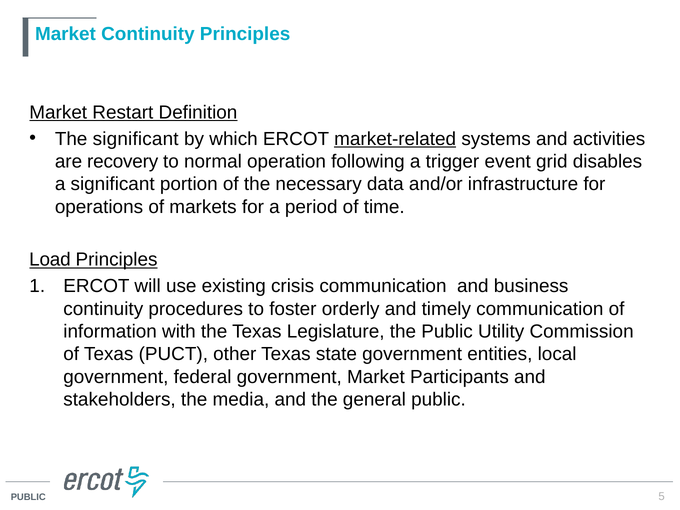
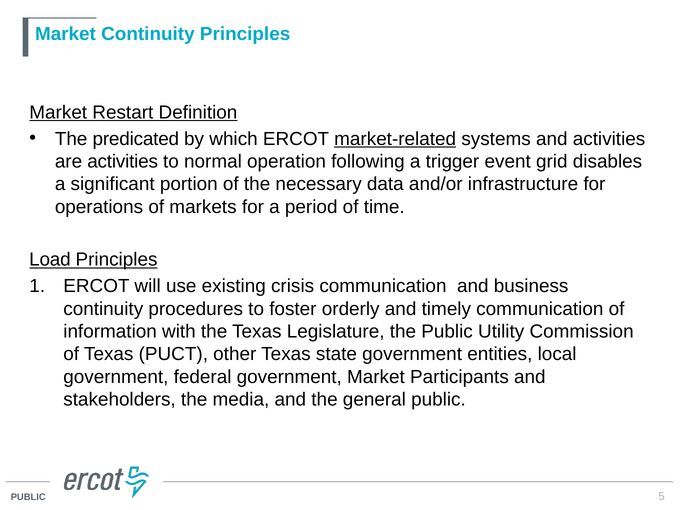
The significant: significant -> predicated (136, 139)
are recovery: recovery -> activities (123, 161)
